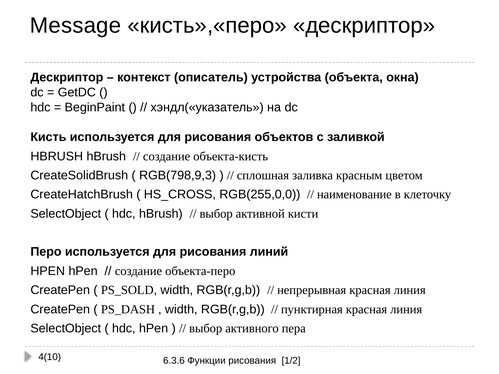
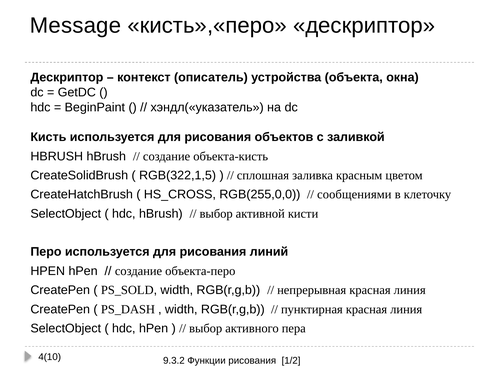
RGB(798,9,3: RGB(798,9,3 -> RGB(322,1,5 (178, 176)
наименование: наименование -> сообщениями (354, 195)
6.3.6: 6.3.6 -> 9.3.2 (174, 361)
